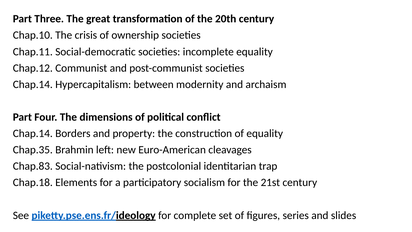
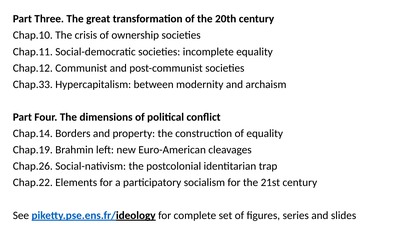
Chap.14: Chap.14 -> Chap.33 (33, 84)
Chap.35: Chap.35 -> Chap.19 (33, 150)
Chap.83: Chap.83 -> Chap.26 (33, 166)
Chap.18: Chap.18 -> Chap.22 (33, 182)
